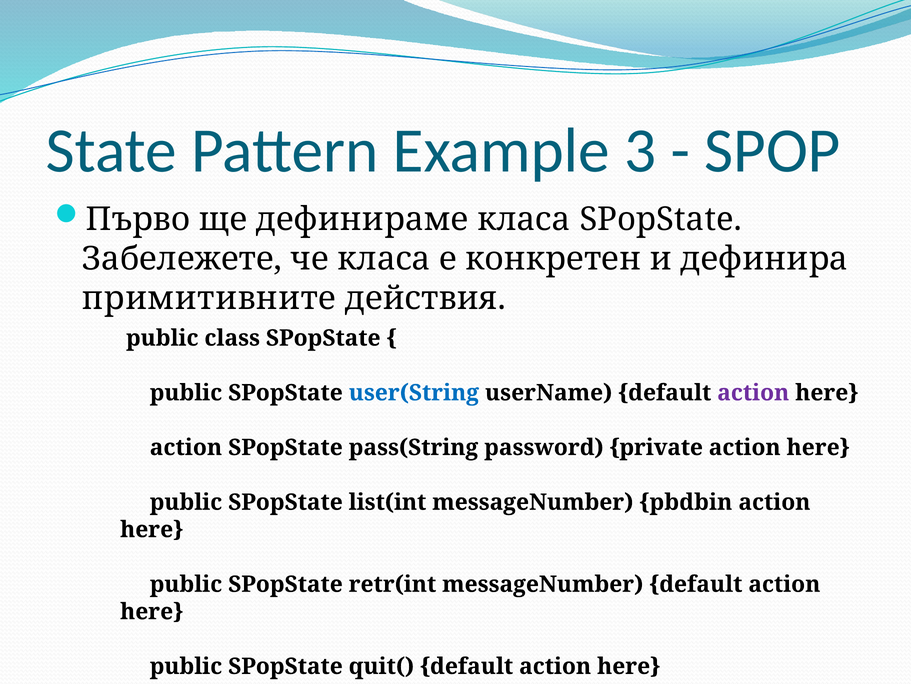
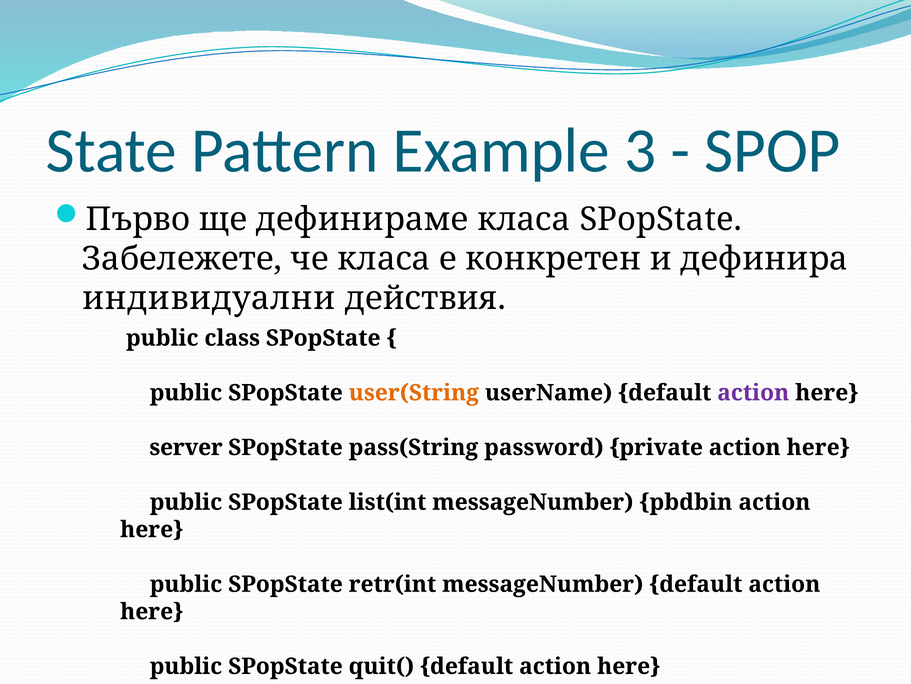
примитивните: примитивните -> индивидуални (209, 298)
user(String colour: blue -> orange (414, 392)
action: action -> server (186, 447)
